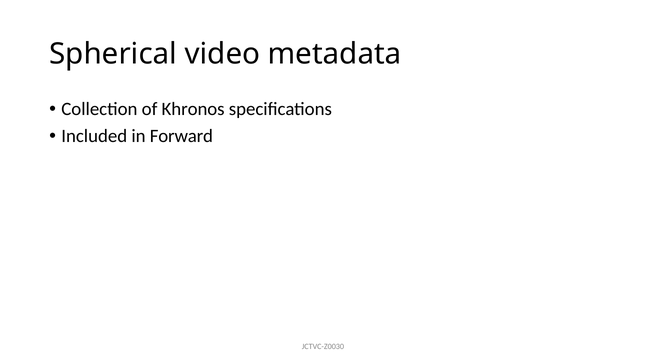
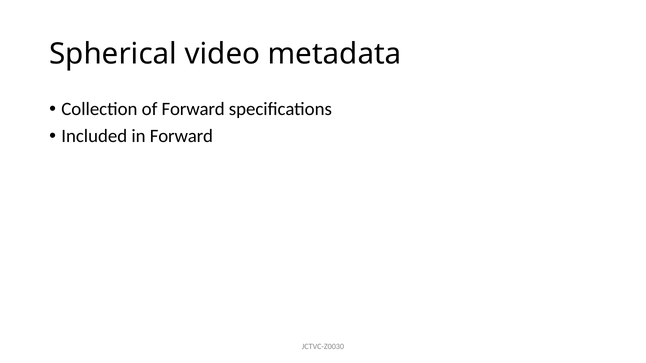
of Khronos: Khronos -> Forward (193, 109)
